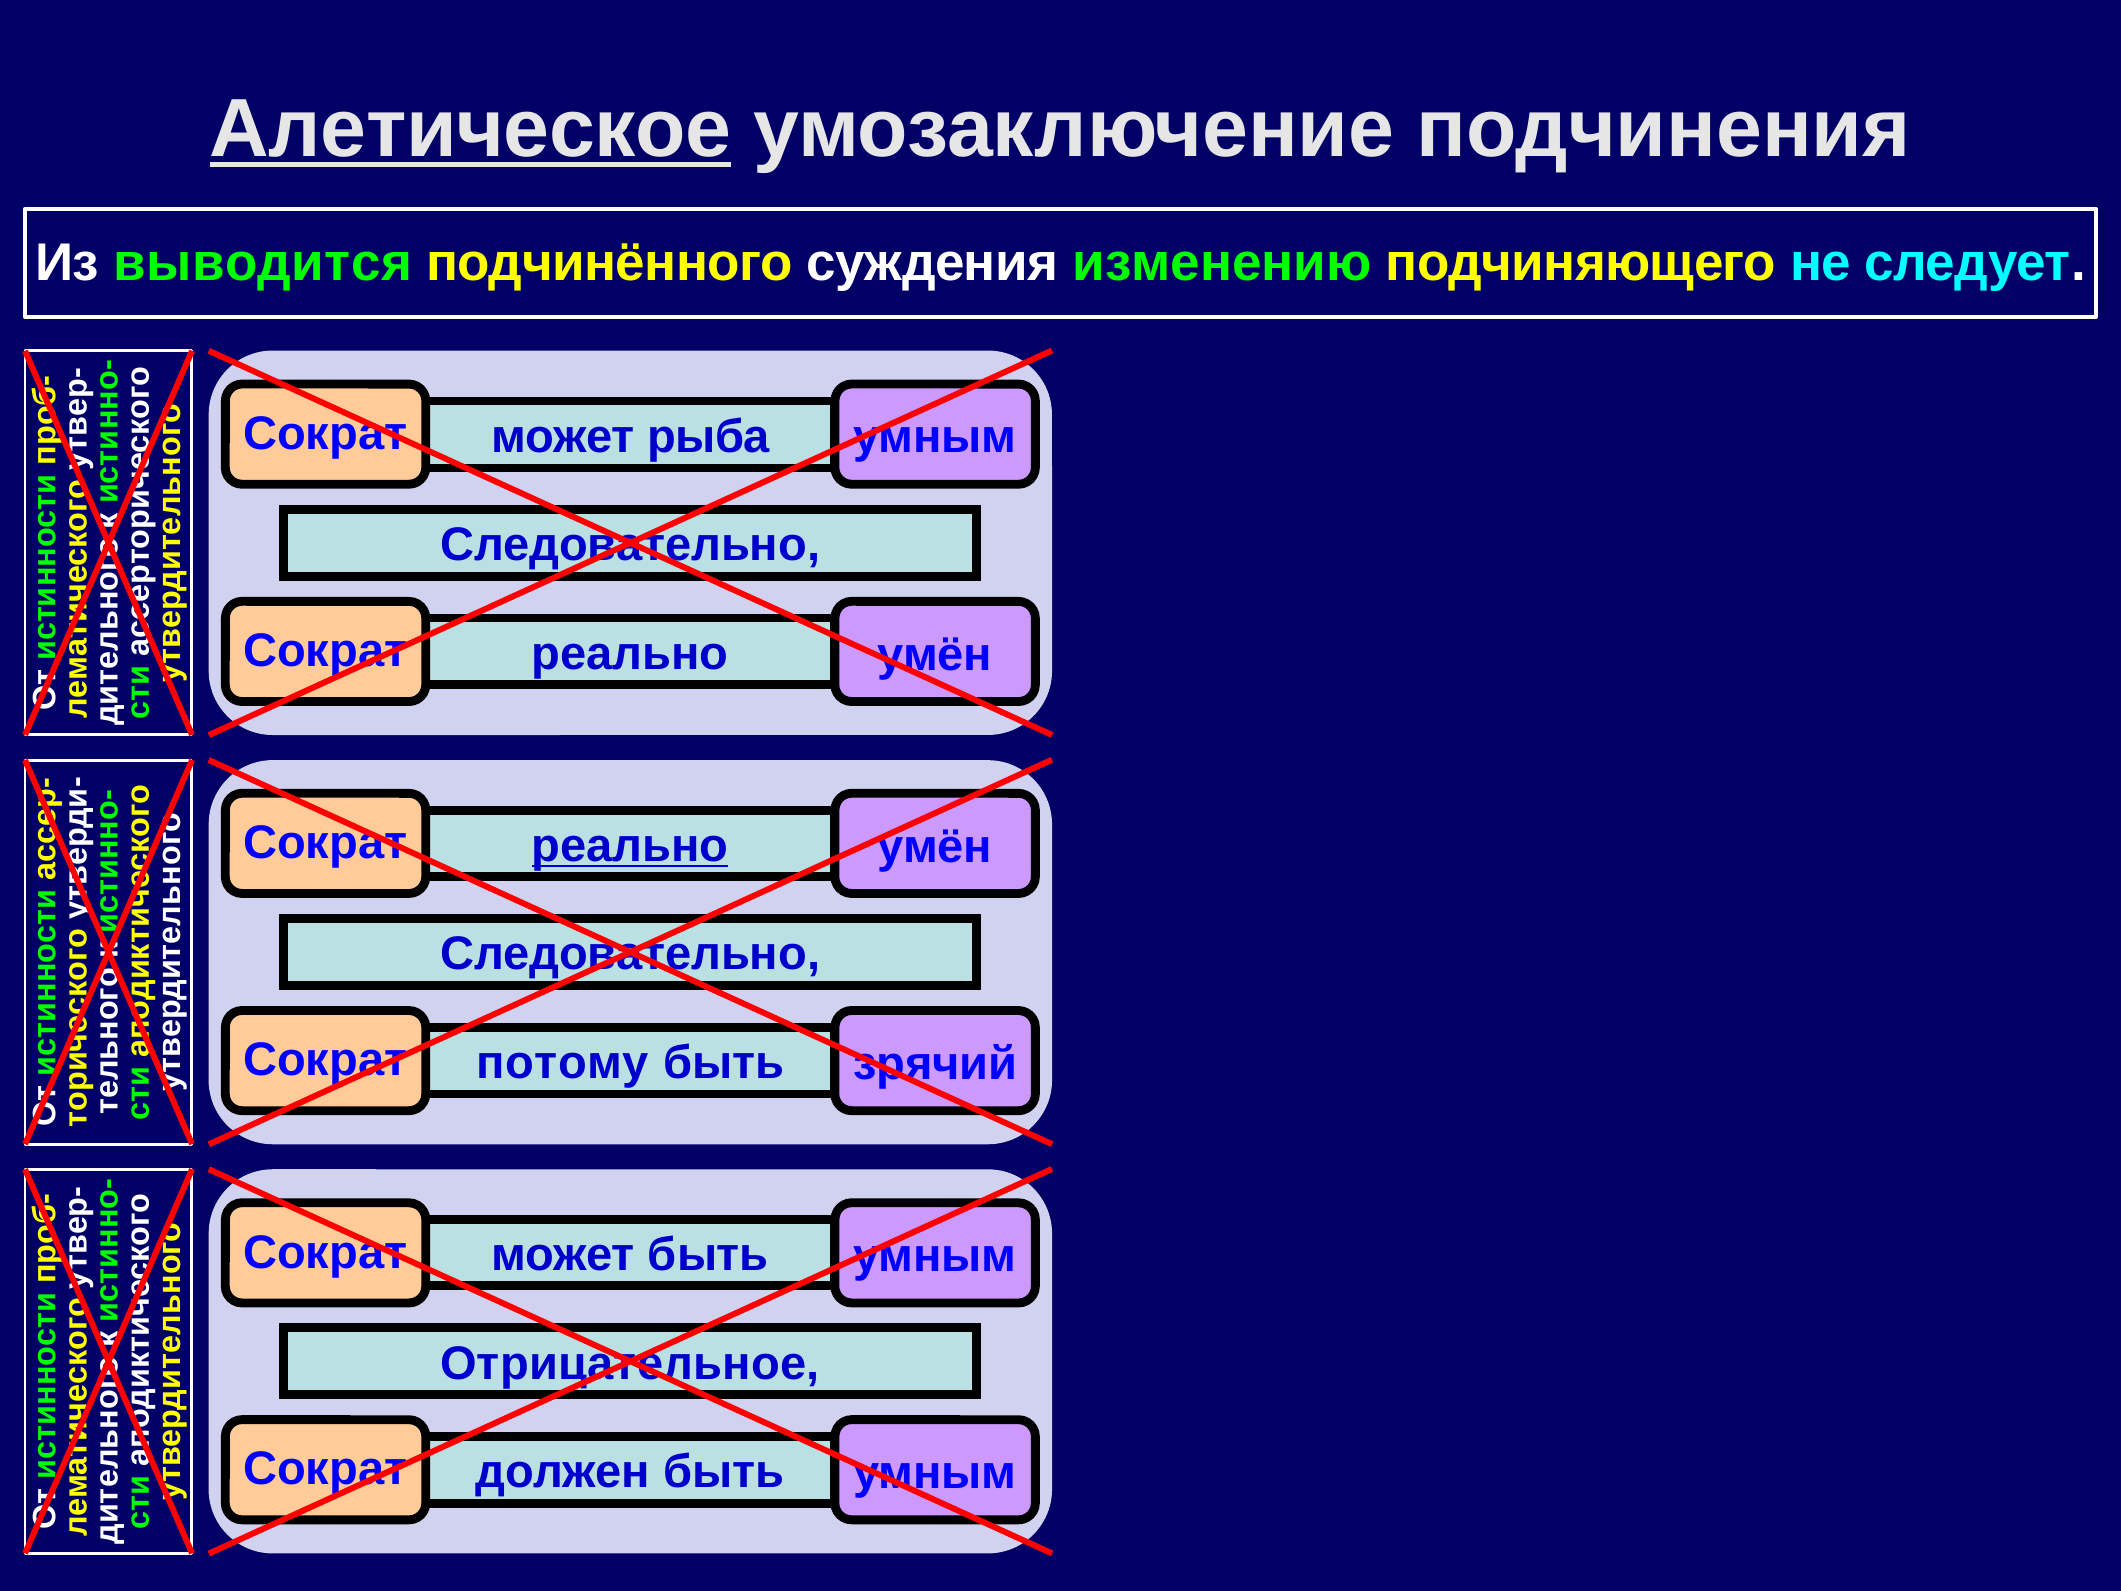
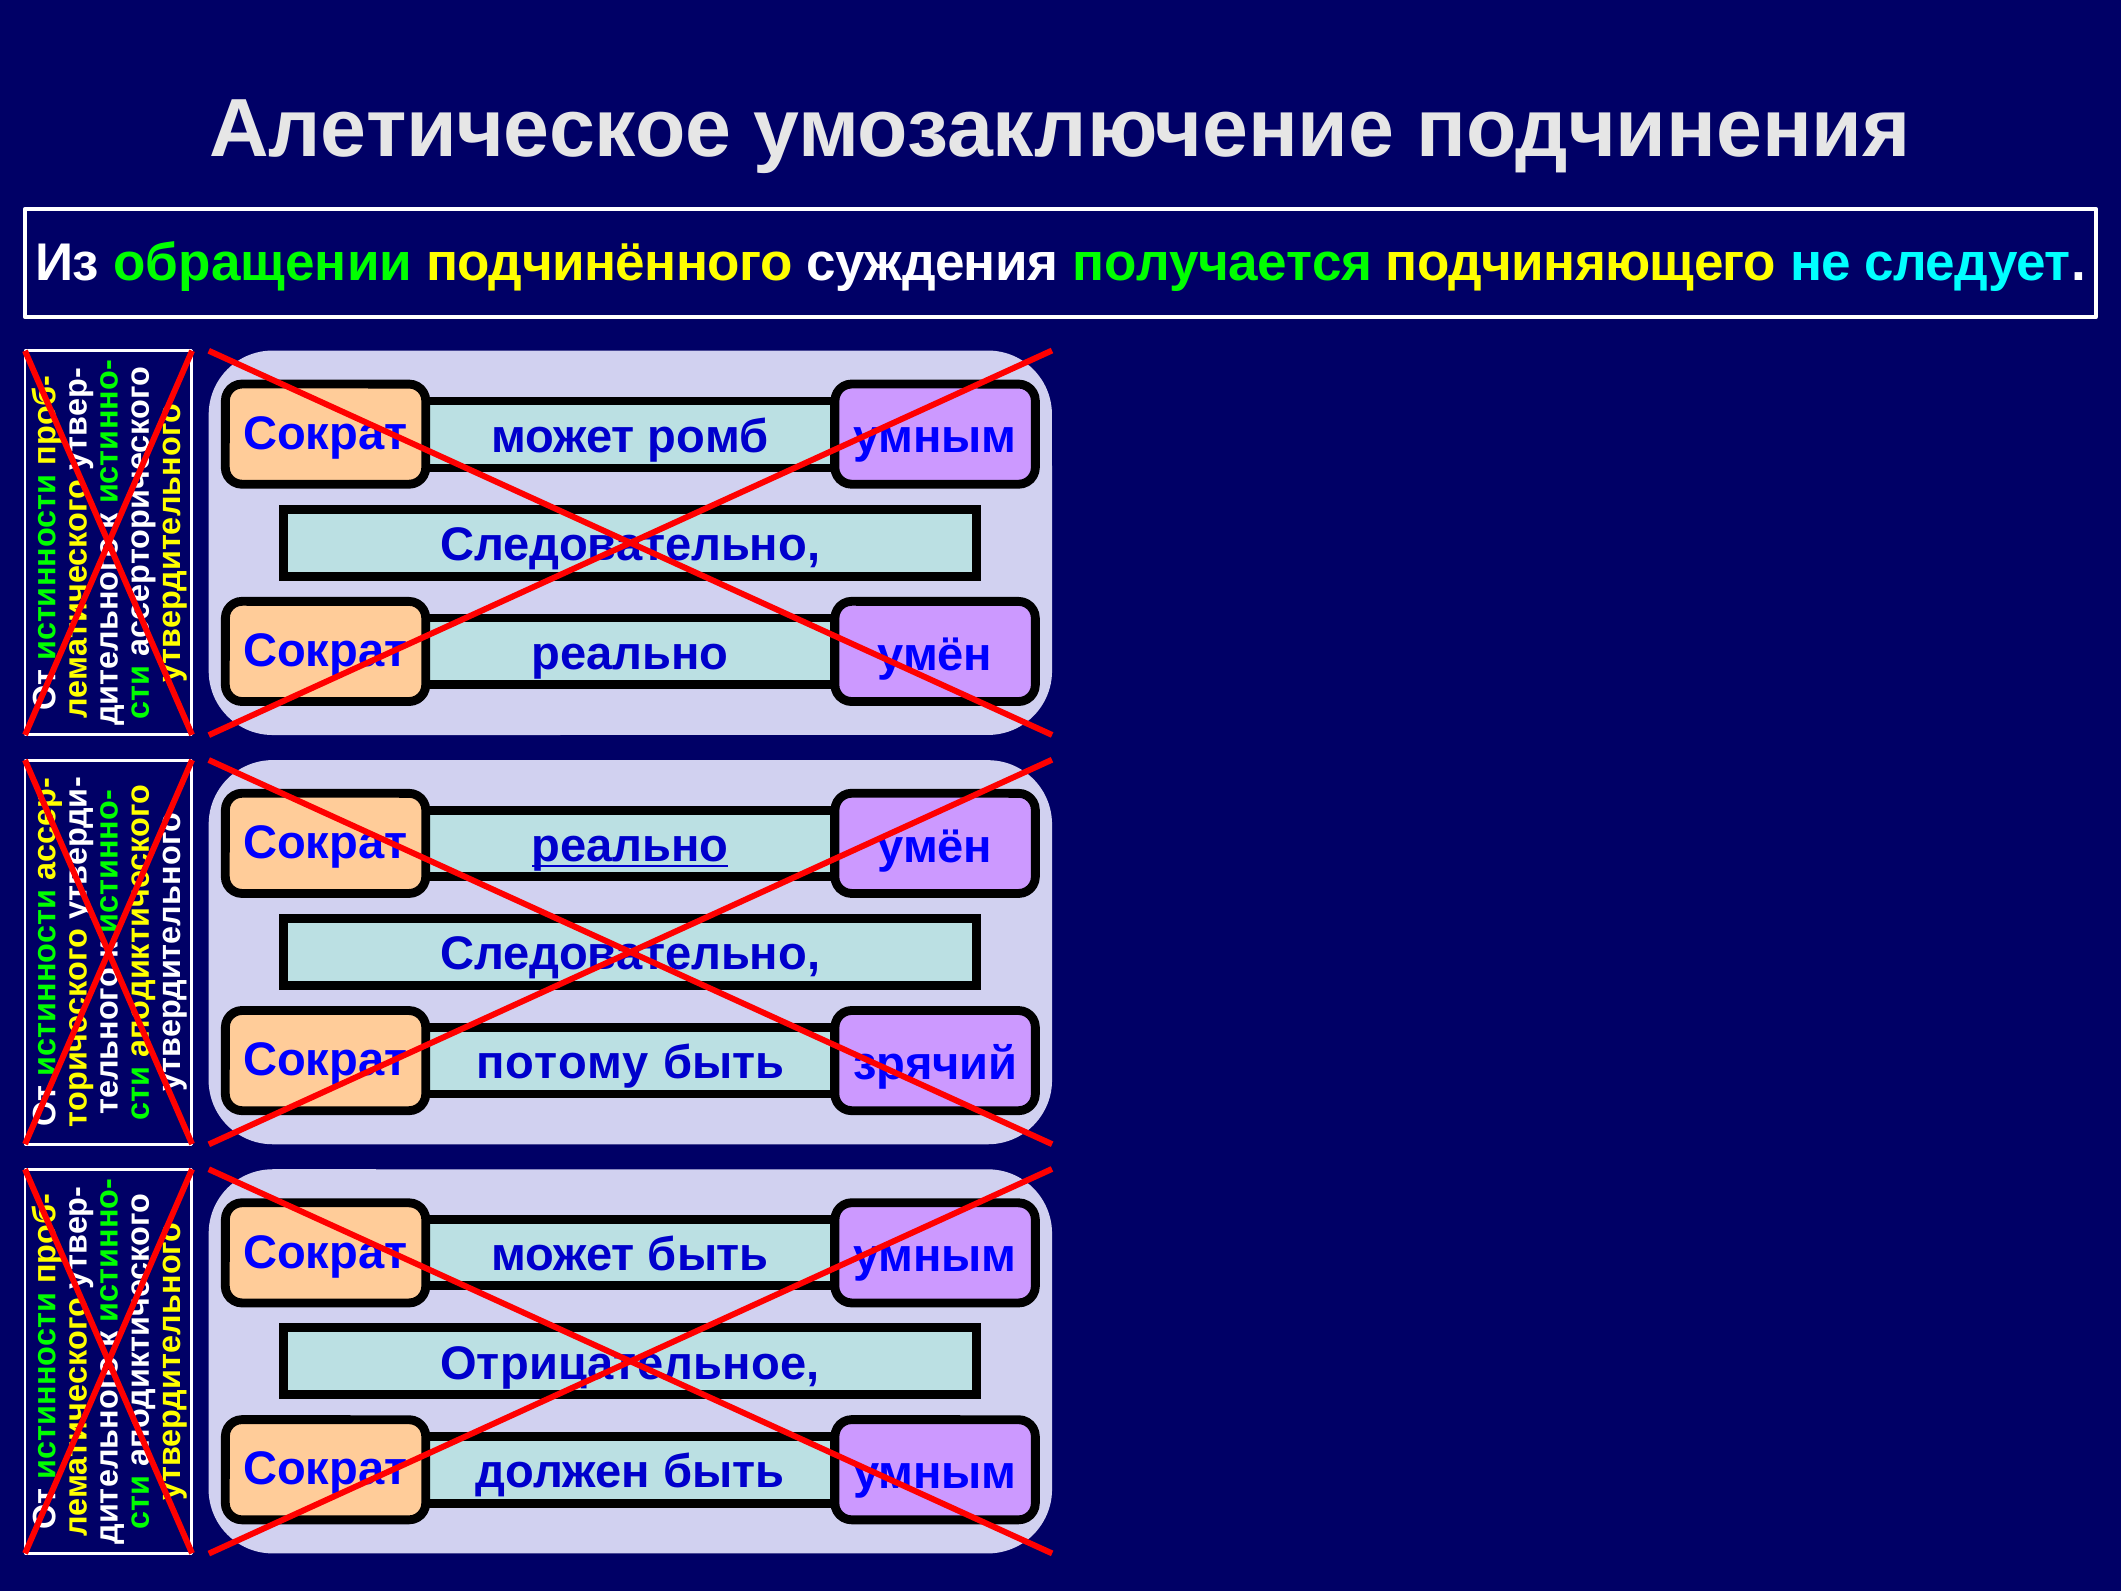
Алетическое underline: present -> none (470, 129)
выводится: выводится -> обращении (263, 263)
изменению: изменению -> получается (1222, 263)
рыба: рыба -> ромб (708, 437)
